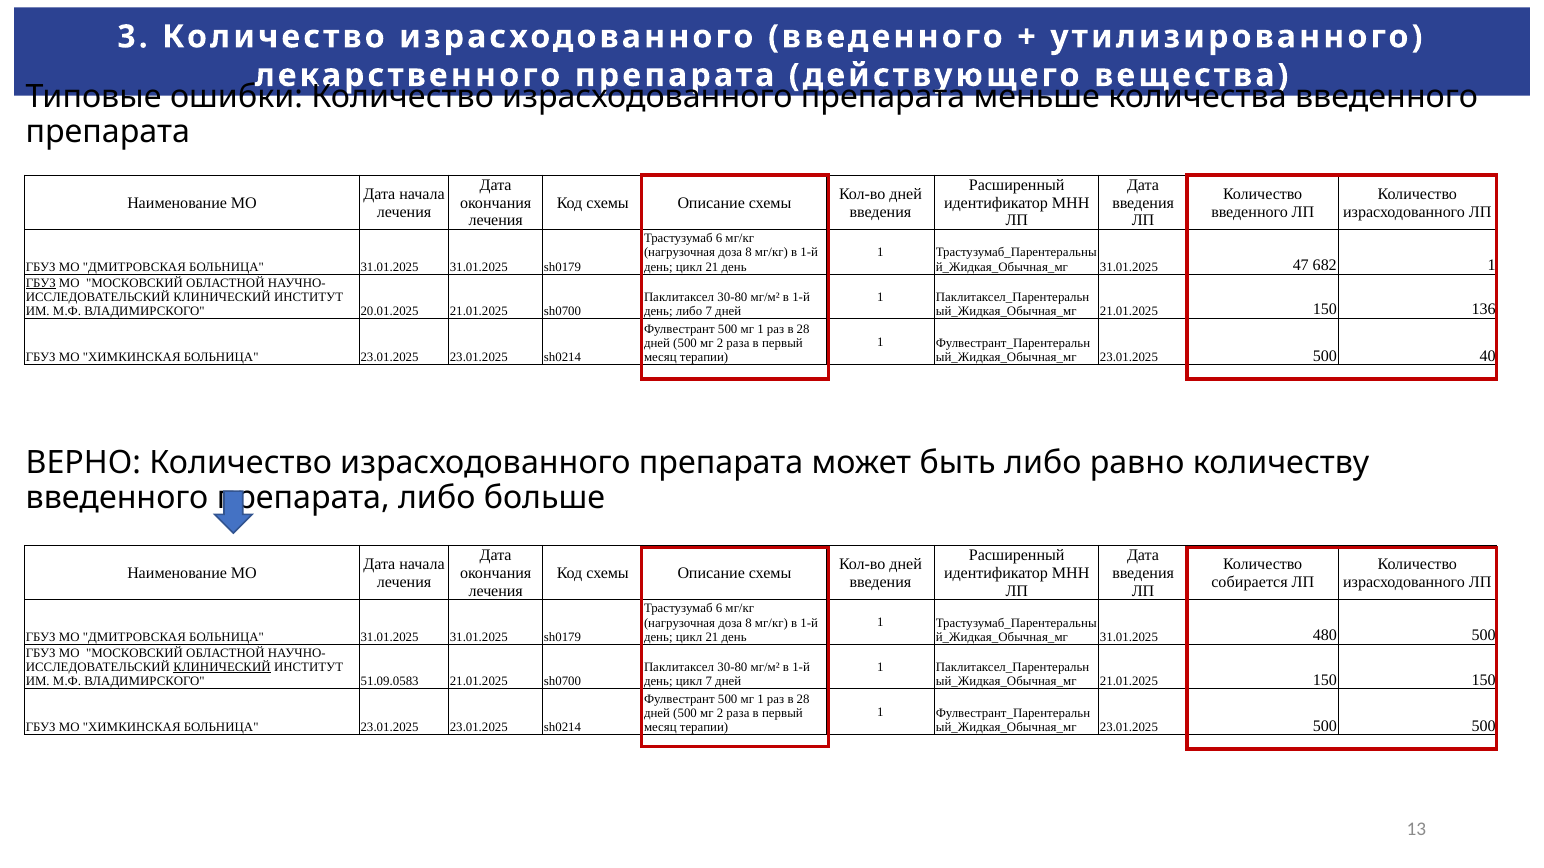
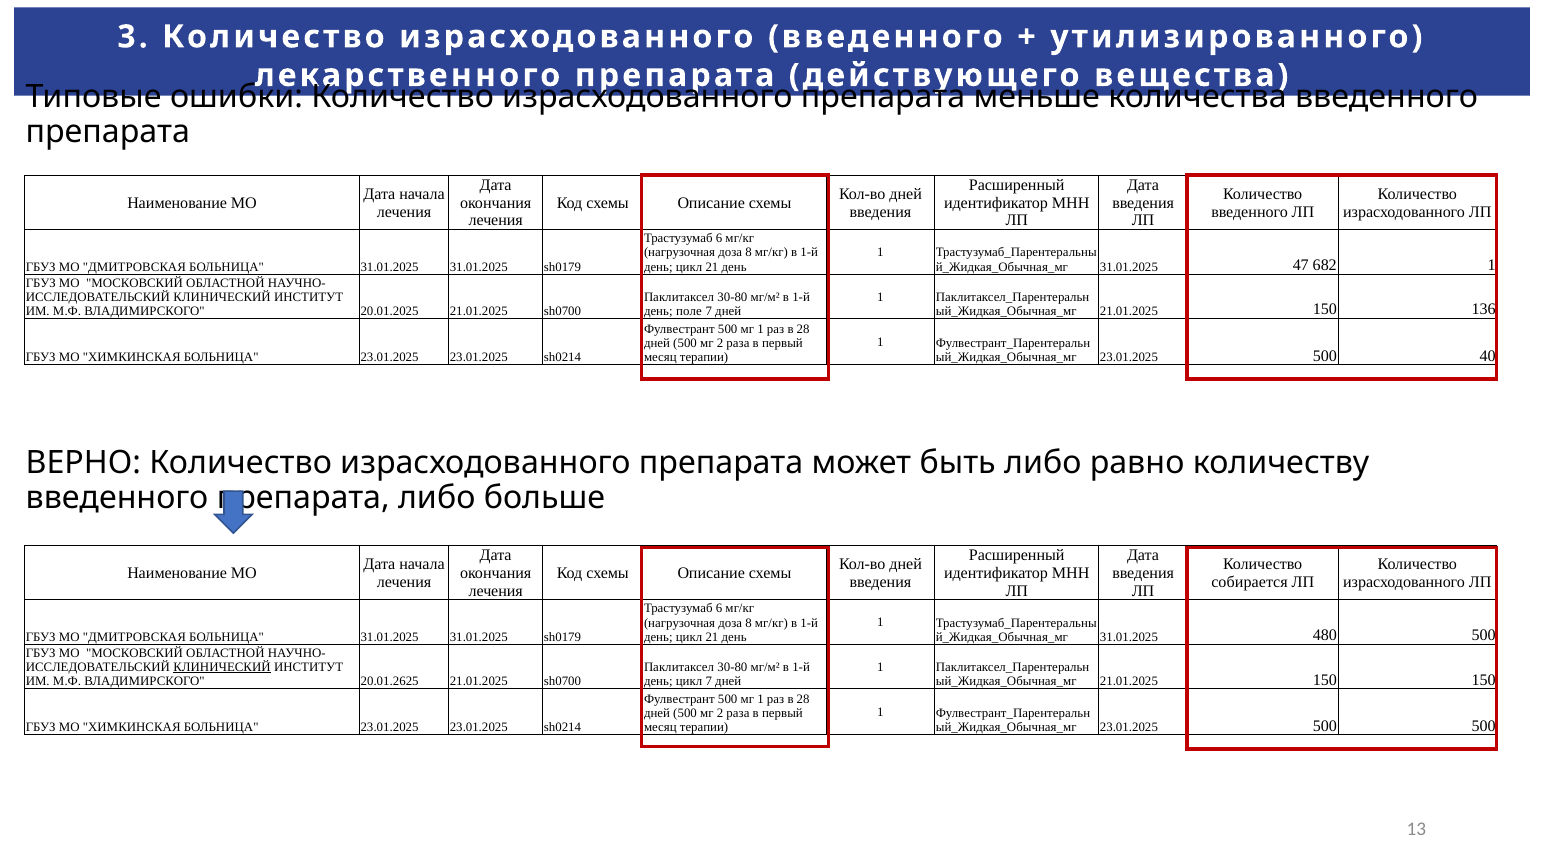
ГБУЗ underline: present -> none (41, 283)
день либо: либо -> поле (689, 312)
51.09.0583: 51.09.0583 -> 20.01.2625 (390, 682)
